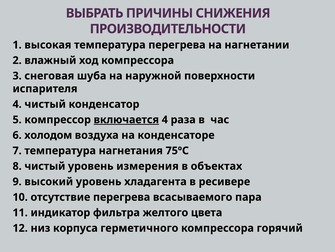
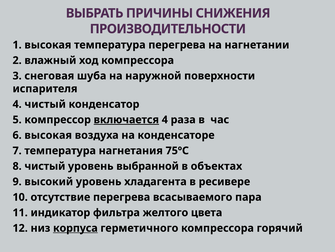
6 холодом: холодом -> высокая (48, 135)
измерения: измерения -> выбранной (148, 166)
корпуса underline: none -> present (75, 227)
